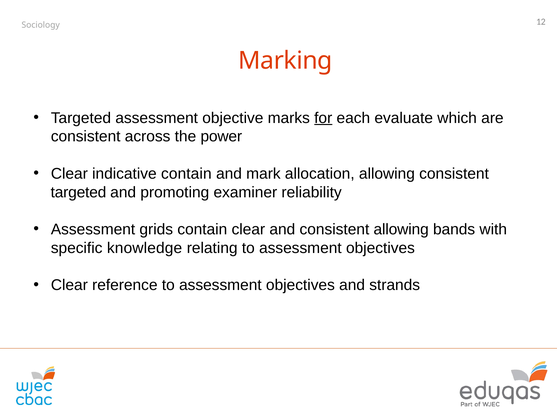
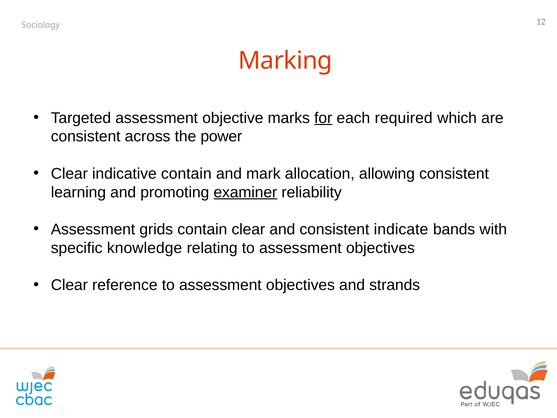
evaluate: evaluate -> required (404, 118)
targeted: targeted -> learning (78, 192)
examiner underline: none -> present (245, 192)
consistent allowing: allowing -> indicate (401, 229)
